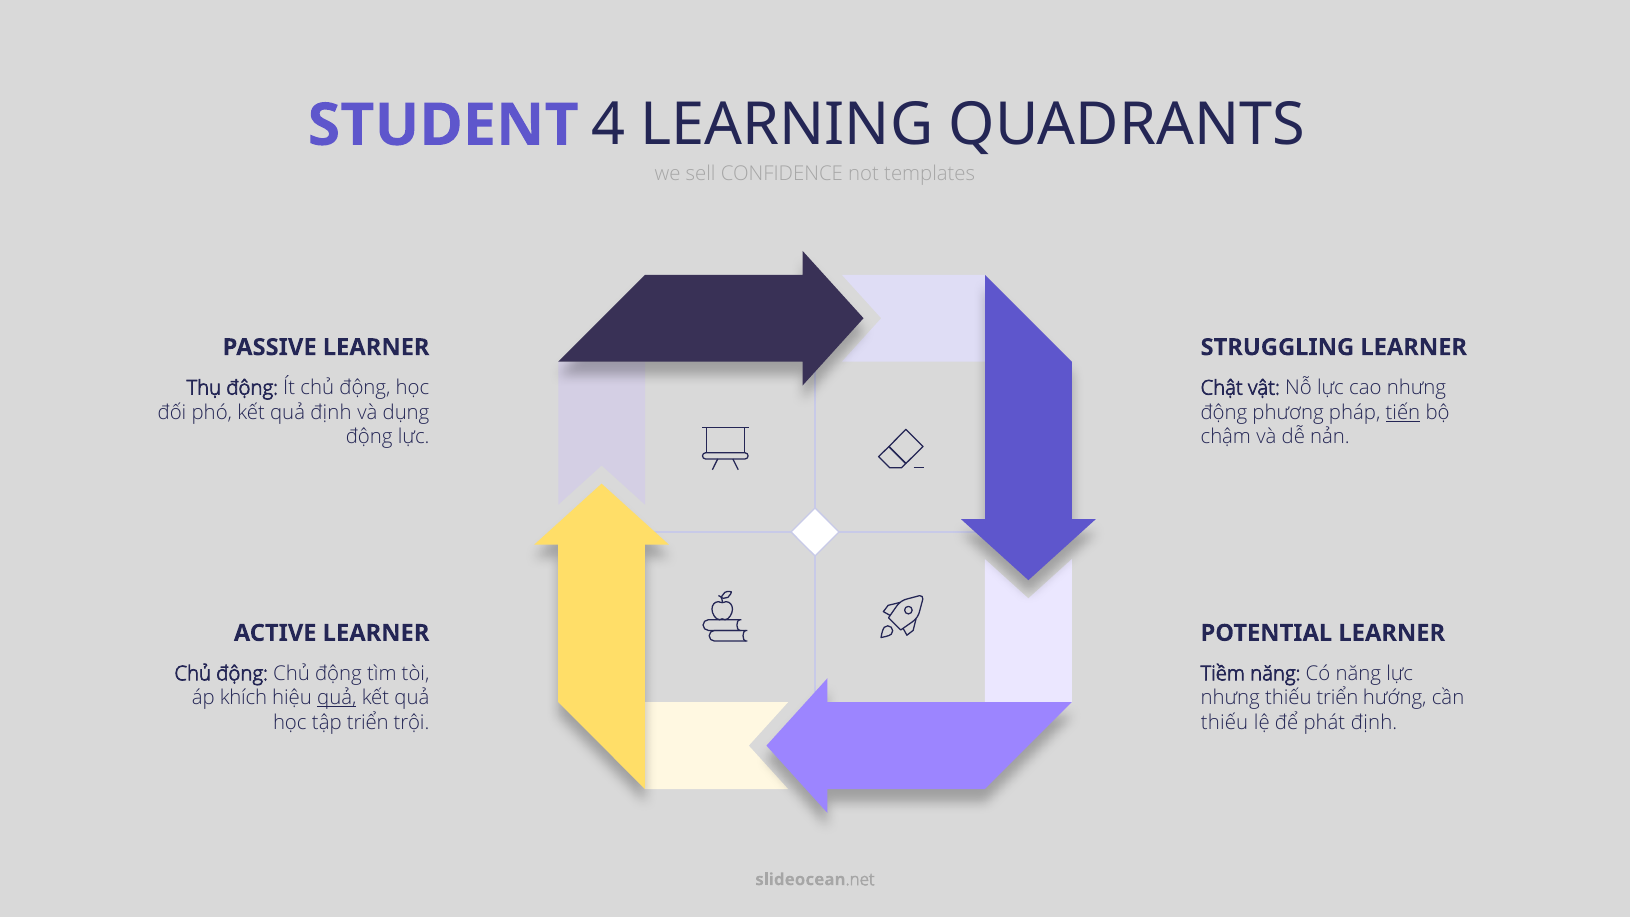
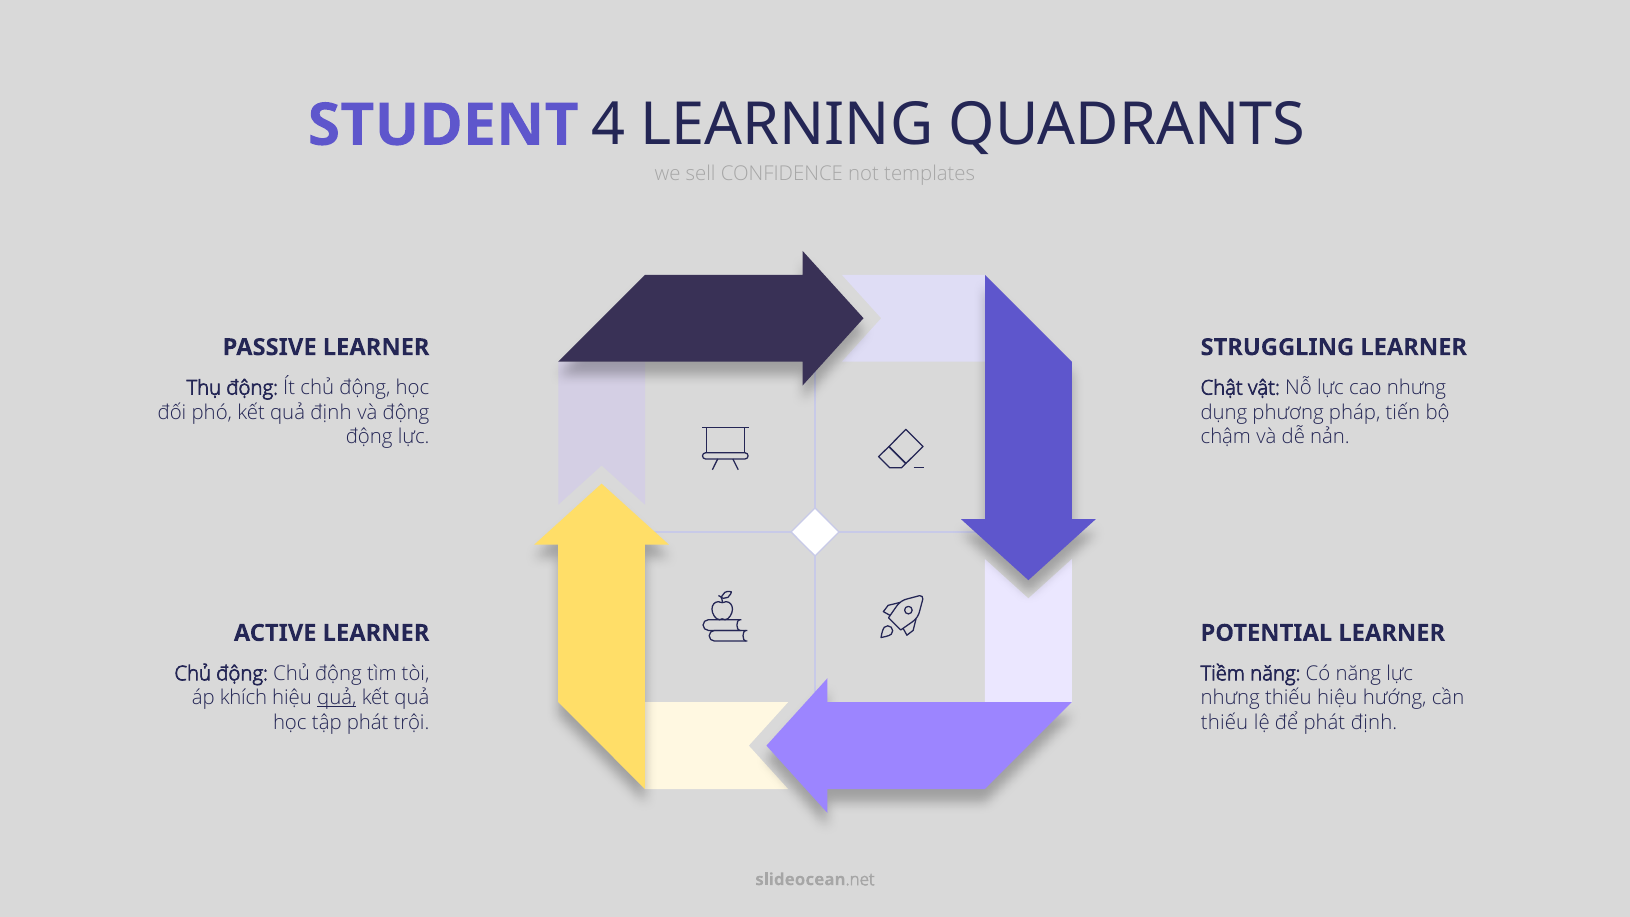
và dụng: dụng -> động (406, 412)
động: động -> dụng (1224, 412)
tiến underline: present -> none (1403, 412)
thiếu triển: triển -> hiệu (1337, 698)
tập triển: triển -> phát (368, 722)
